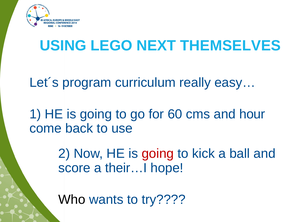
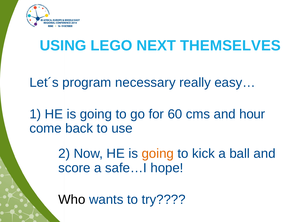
curriculum: curriculum -> necessary (145, 82)
going colour: red -> orange (158, 154)
their…I: their…I -> safe…I (126, 168)
